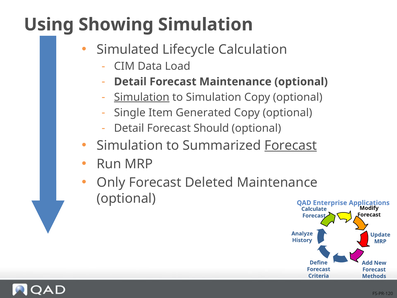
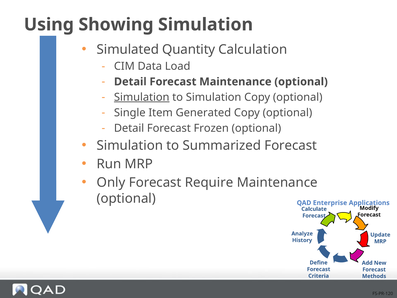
Lifecycle: Lifecycle -> Quantity (189, 50)
Should: Should -> Frozen (211, 128)
Forecast underline: present -> none (291, 145)
Deleted: Deleted -> Require (209, 182)
